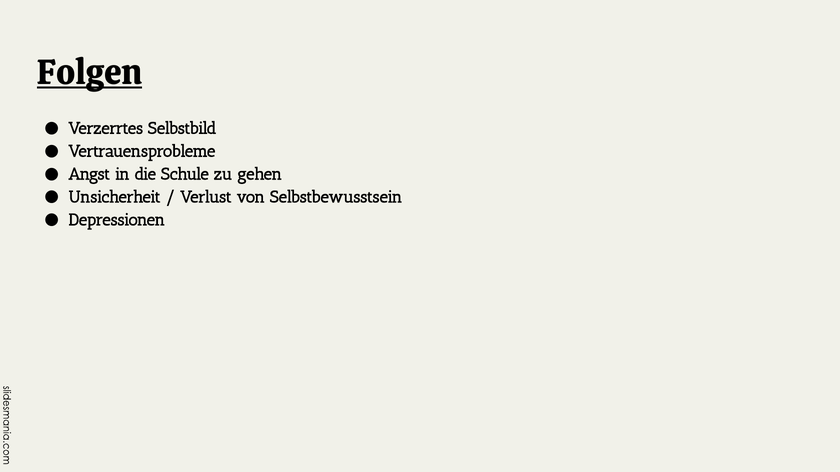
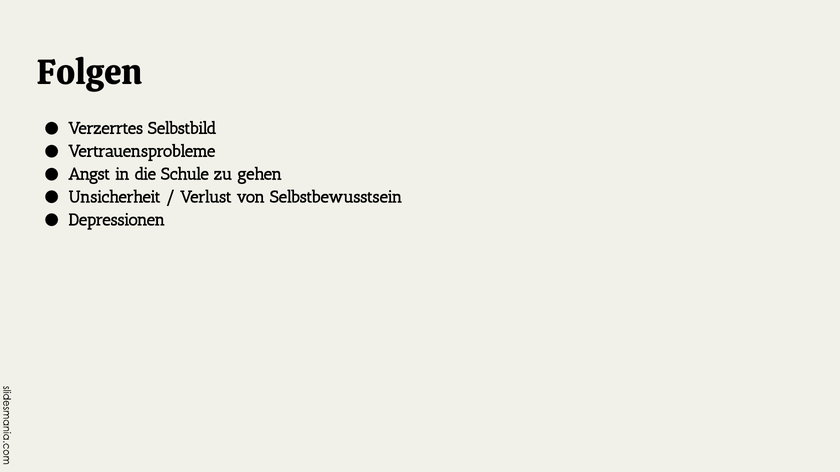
Folgen underline: present -> none (90, 73)
